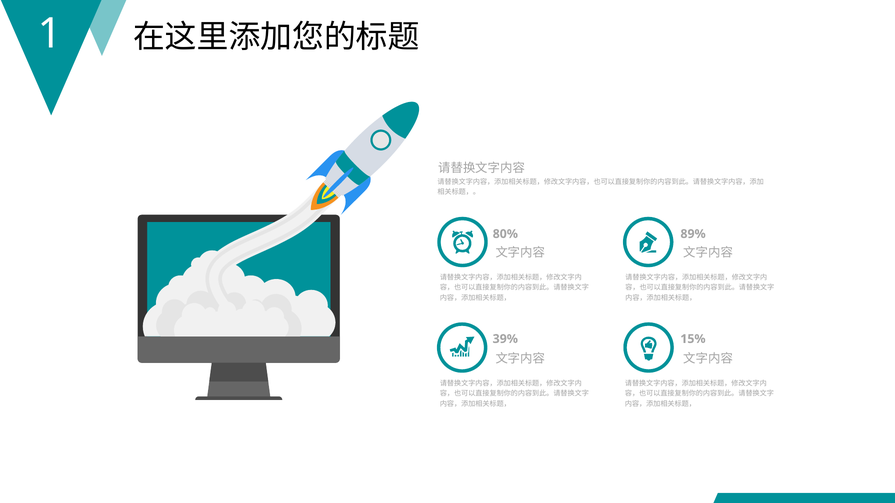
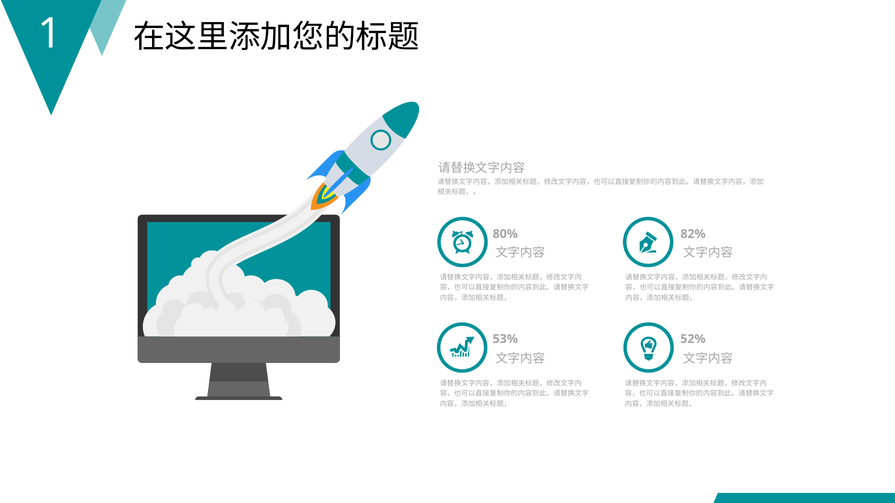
89%: 89% -> 82% (693, 234)
39%: 39% -> 53% (505, 339)
15%: 15% -> 52% (693, 339)
